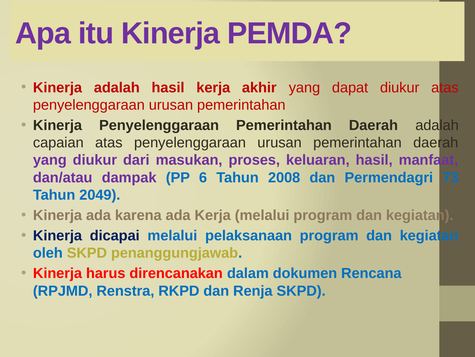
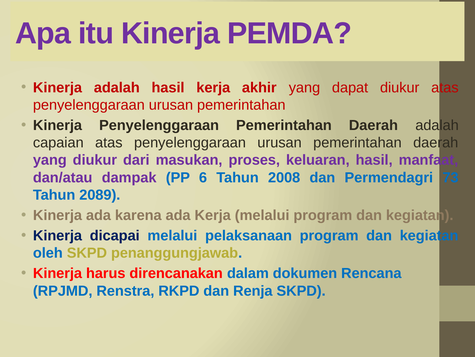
2049: 2049 -> 2089 (100, 195)
